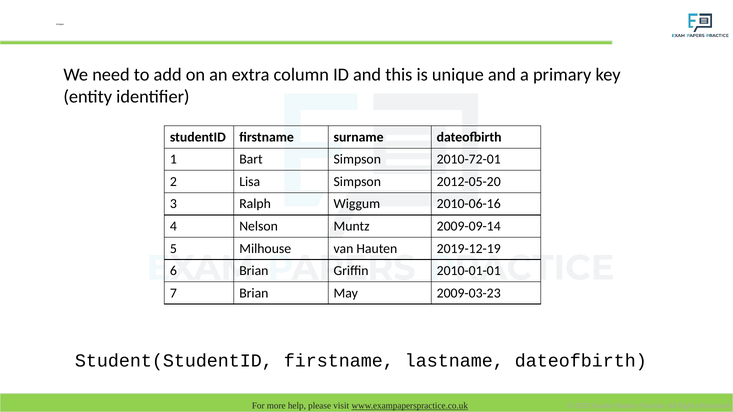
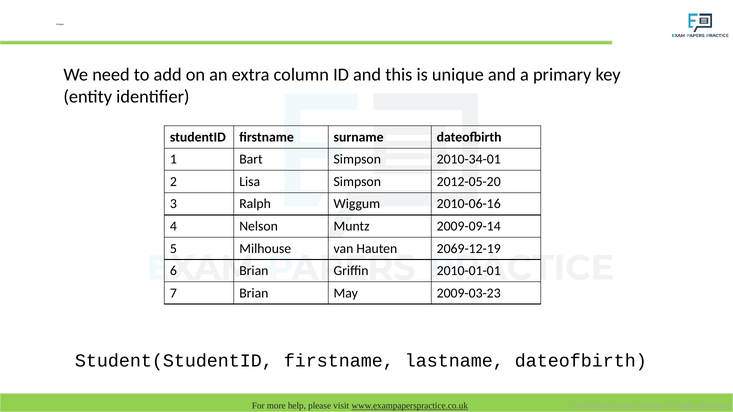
2010-72-01: 2010-72-01 -> 2010-34-01 (469, 160)
2019-12-19: 2019-12-19 -> 2069-12-19 (469, 249)
